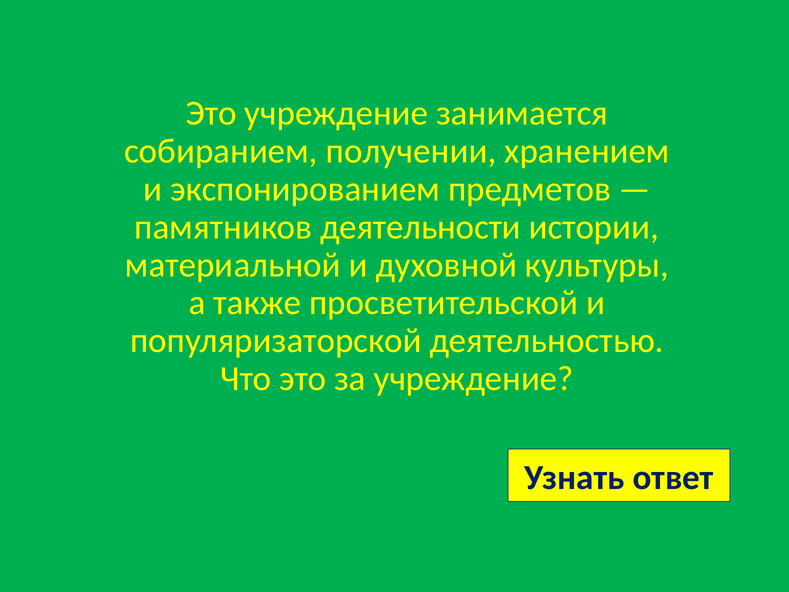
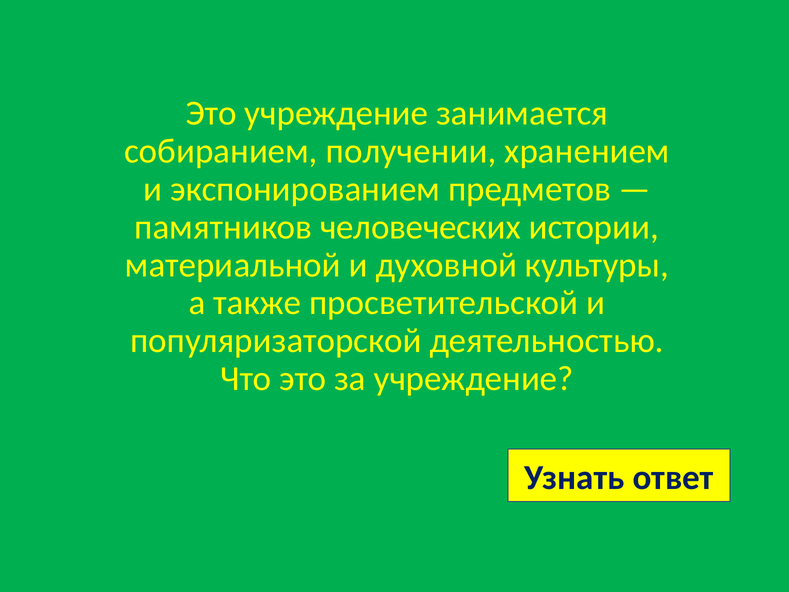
деятельности: деятельности -> человеческих (420, 227)
